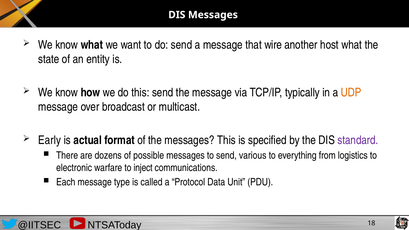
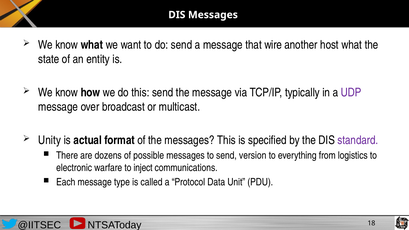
UDP colour: orange -> purple (351, 93)
Early: Early -> Unity (50, 140)
various: various -> version (253, 156)
